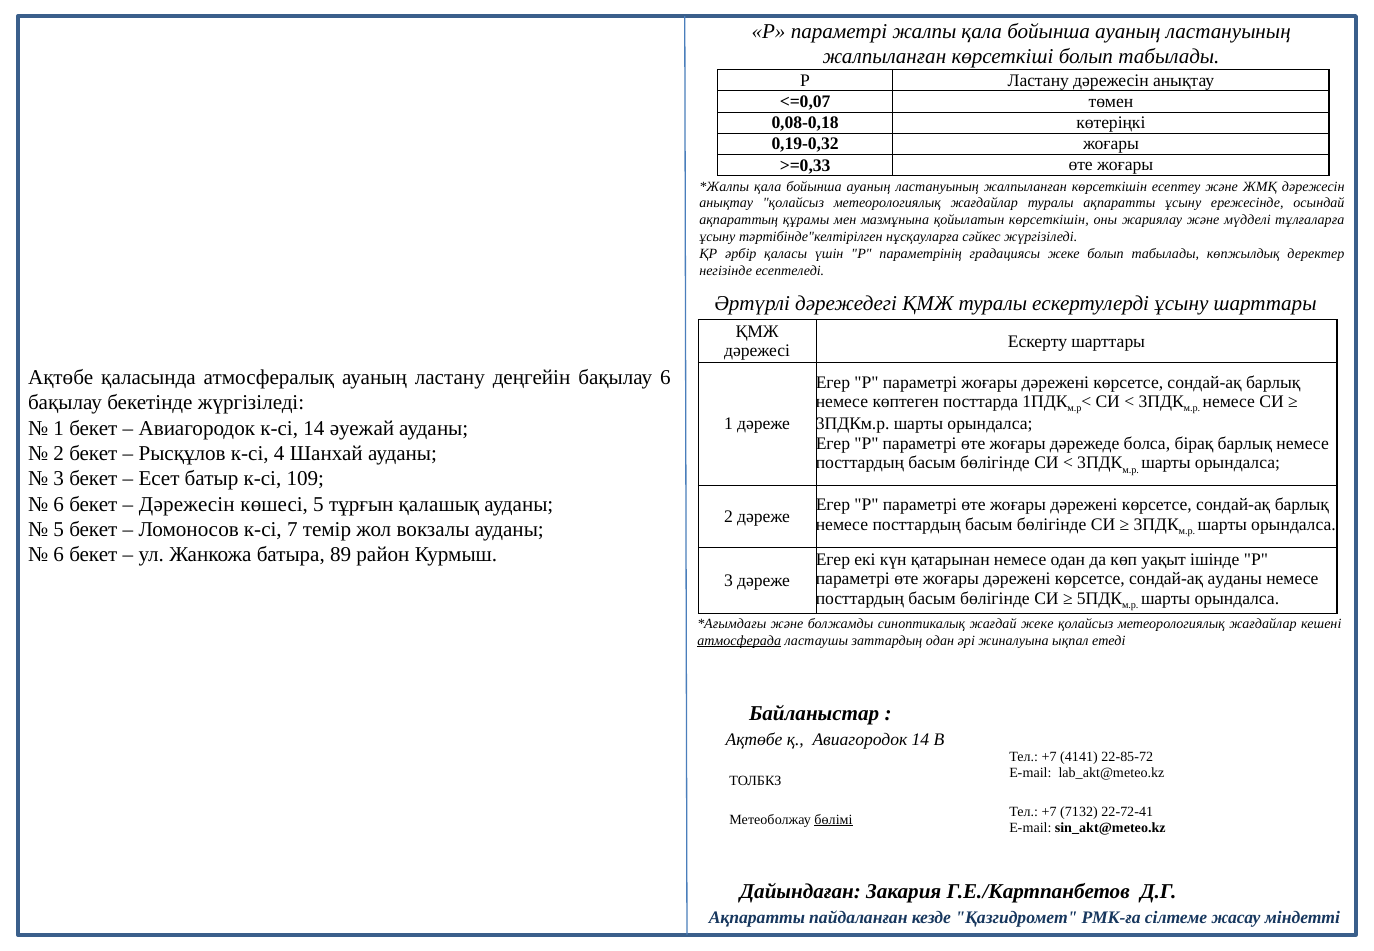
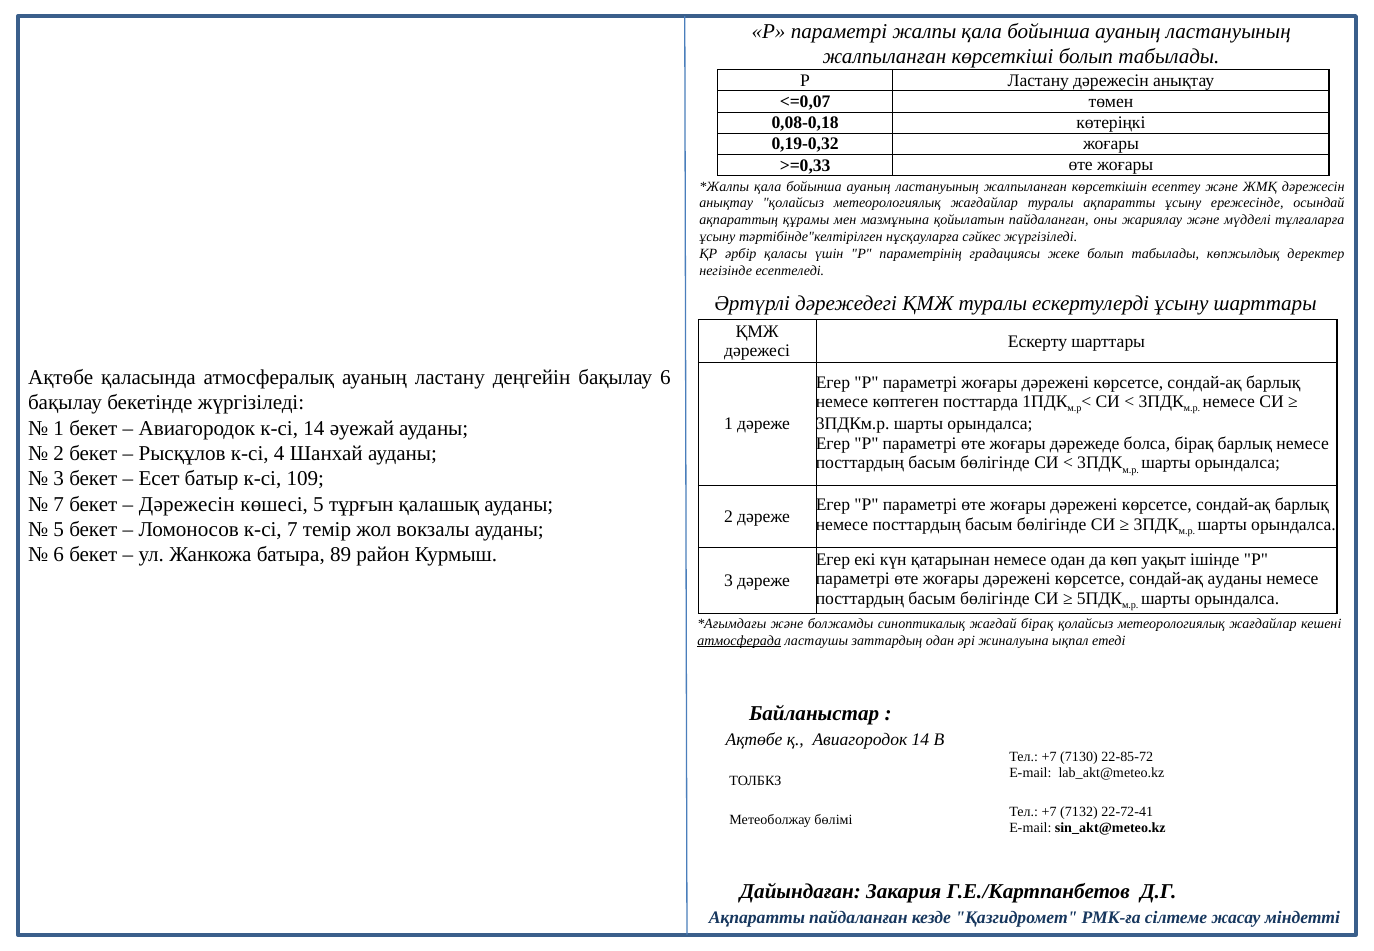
қойылатын көрсеткішін: көрсеткішін -> пайдаланған (1049, 220)
6: 6 -> 7 (59, 504)
жағдай жеке: жеке -> бірақ (1037, 624)
4141: 4141 -> 7130 (1079, 757)
бөлімі underline: present -> none (833, 820)
